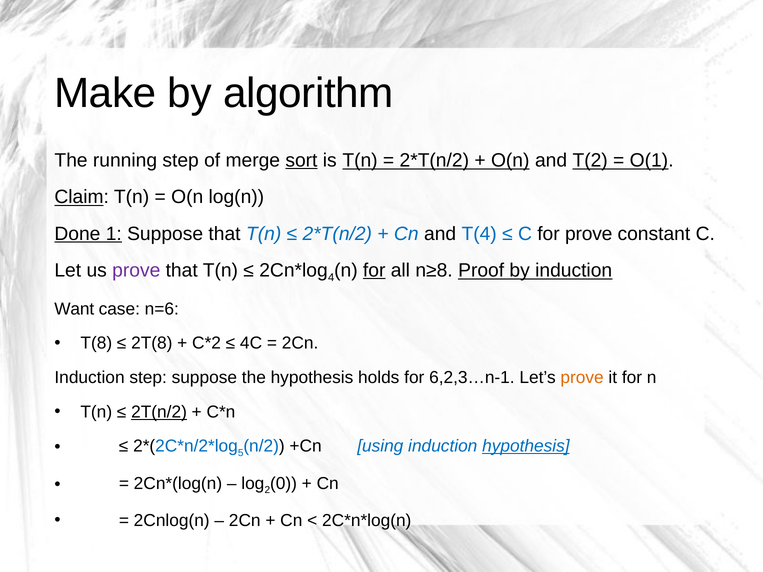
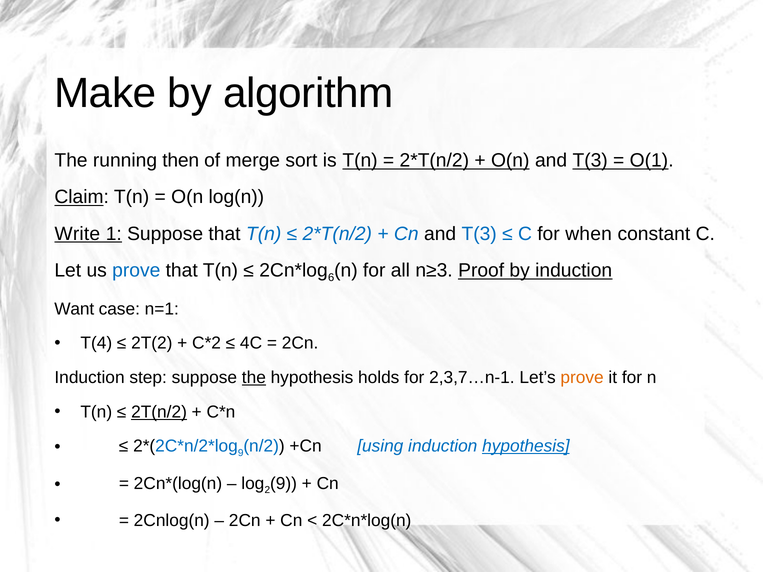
running step: step -> then (181, 160)
sort underline: present -> none (301, 160)
O(n and T(2: T(2 -> T(3 (590, 160)
Done: Done -> Write (77, 234)
Cn and T(4: T(4 -> T(3 (479, 234)
for prove: prove -> when (589, 234)
prove colour: purple -> blue (136, 270)
4: 4 -> 6 (331, 278)
for underline: present -> none (374, 270)
n≥8: n≥8 -> n≥3 (434, 270)
n=6: n=6 -> n=1 (162, 309)
T(8: T(8 -> T(4 (96, 343)
2T(8: 2T(8 -> 2T(2 (152, 343)
the underline: none -> present (254, 378)
6,2,3…n-1: 6,2,3…n-1 -> 2,3,7…n-1 (472, 378)
5: 5 -> 9 (241, 453)
2 0: 0 -> 9 (284, 484)
